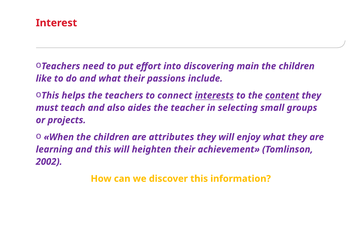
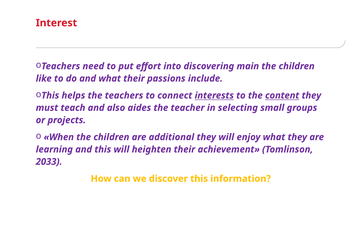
attributes: attributes -> additional (171, 137)
2002: 2002 -> 2033 (49, 162)
